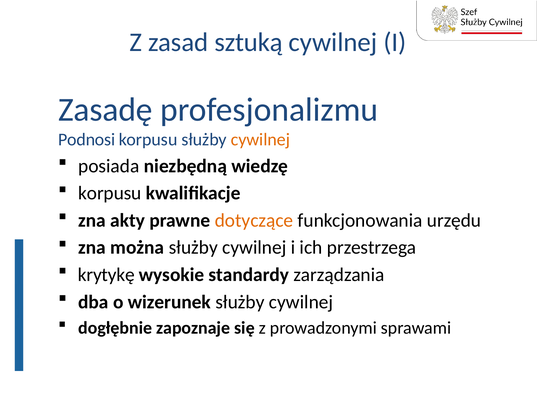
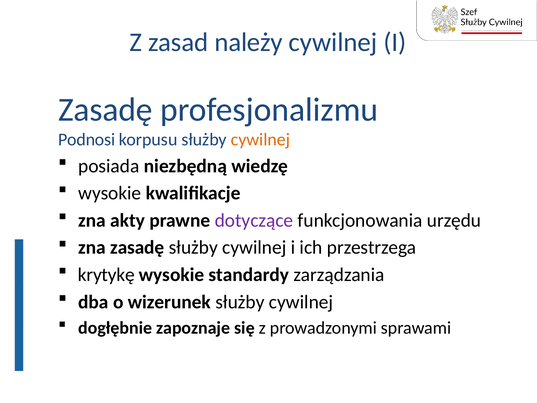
sztuką: sztuką -> należy (249, 42)
korpusu: korpusu -> wysokie (110, 193)
dotyczące colour: orange -> purple (254, 220)
zna można: można -> zasadę (137, 247)
